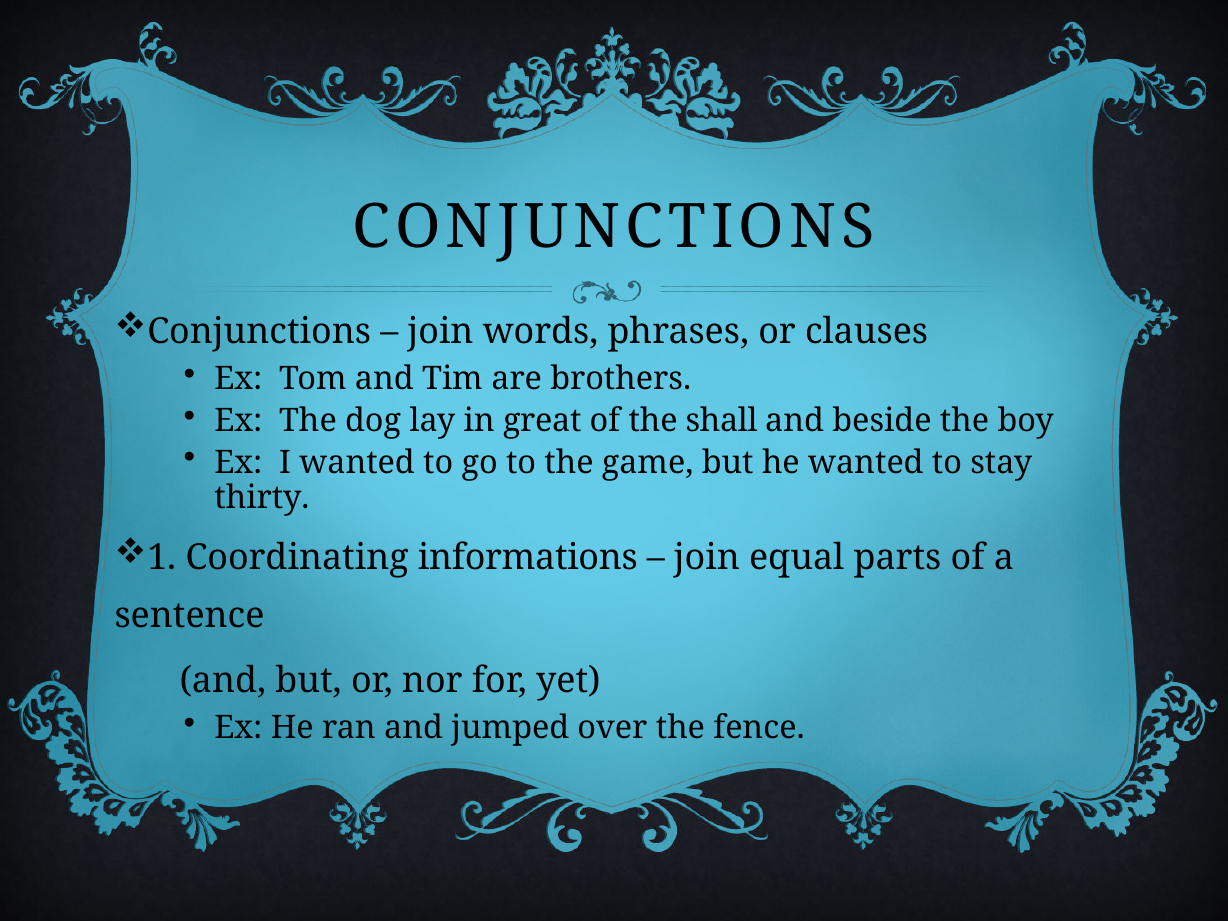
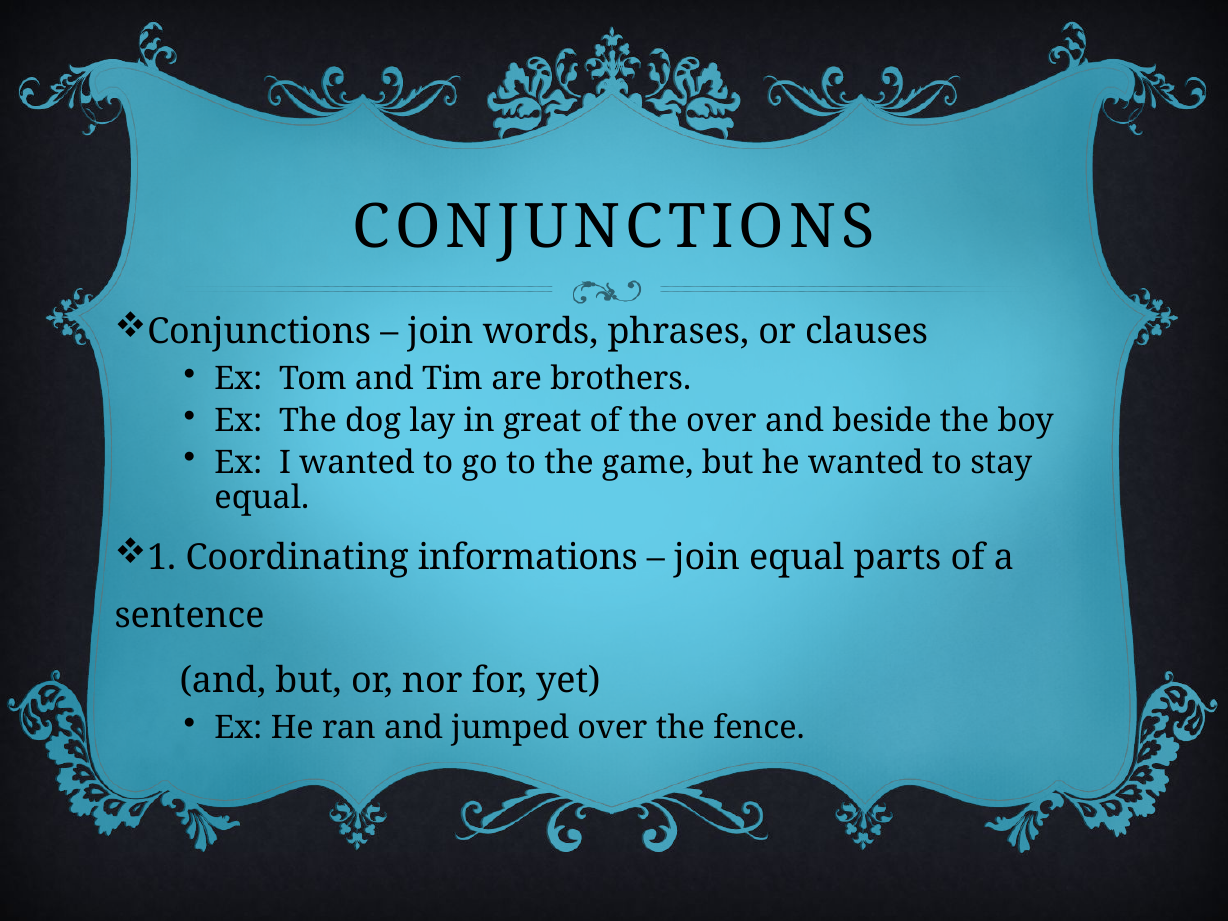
the shall: shall -> over (721, 421)
thirty: thirty -> equal (262, 498)
